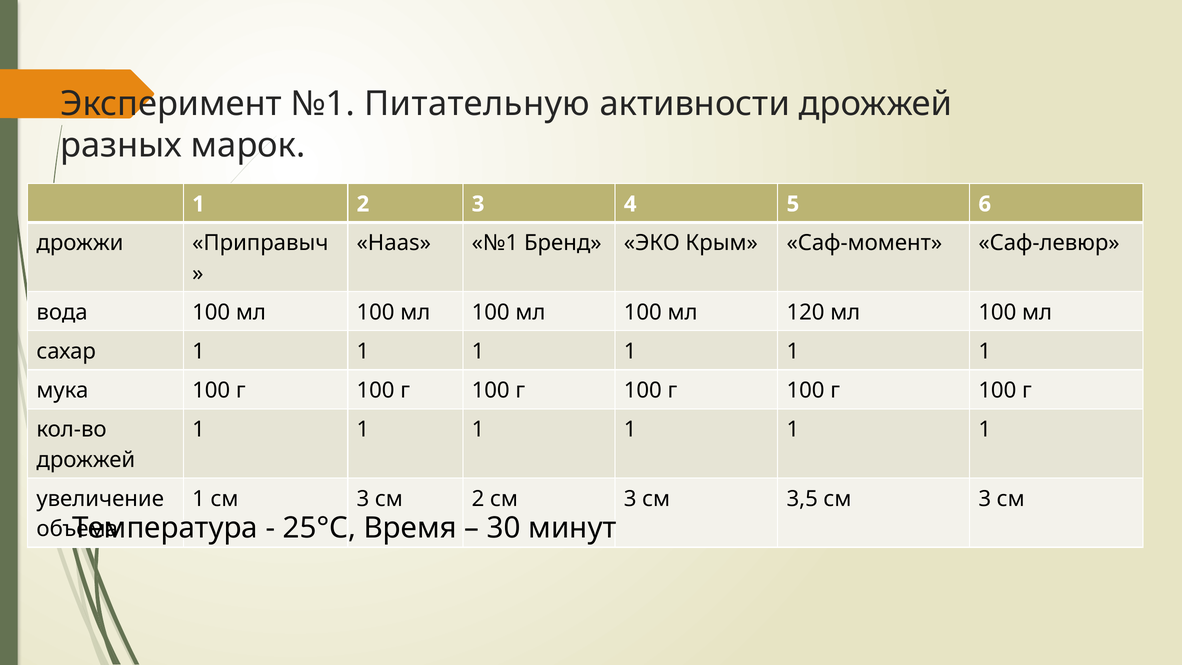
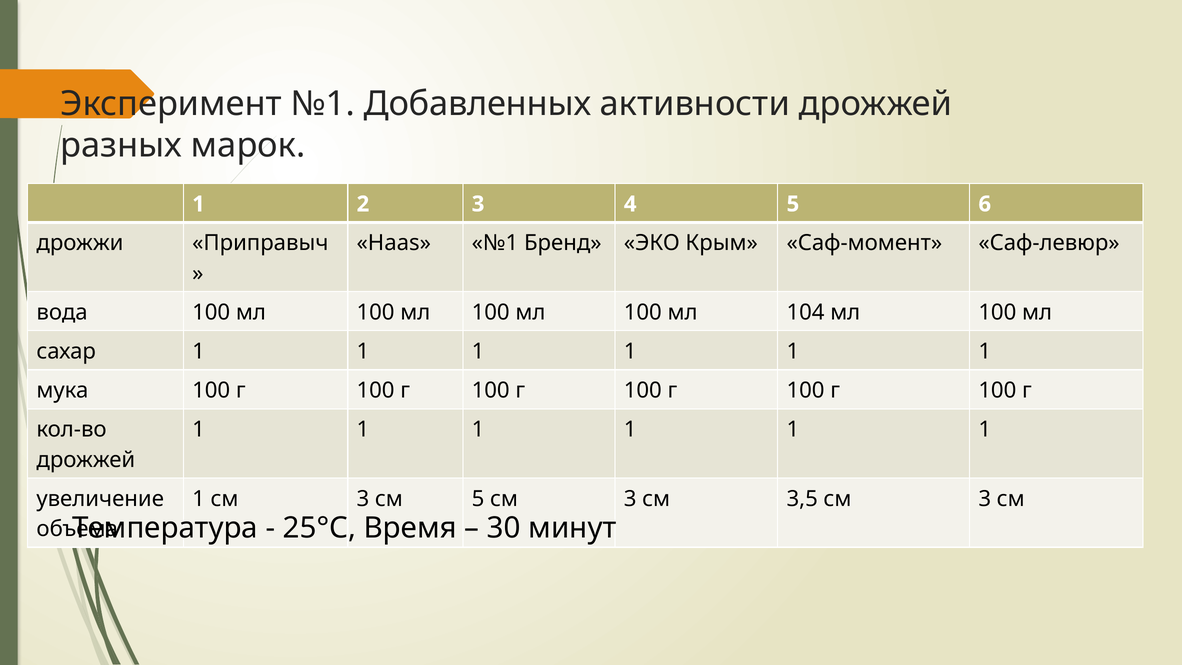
Питательную: Питательную -> Добавленных (477, 104)
120: 120 -> 104 (806, 312)
см 2: 2 -> 5 (478, 499)
